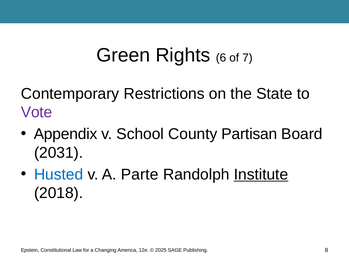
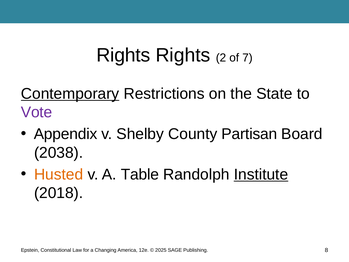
Green: Green -> Rights (123, 55)
6: 6 -> 2 (221, 58)
Contemporary underline: none -> present (70, 94)
School: School -> Shelby (140, 134)
2031: 2031 -> 2038 (59, 153)
Husted colour: blue -> orange (59, 174)
Parte: Parte -> Table (140, 174)
